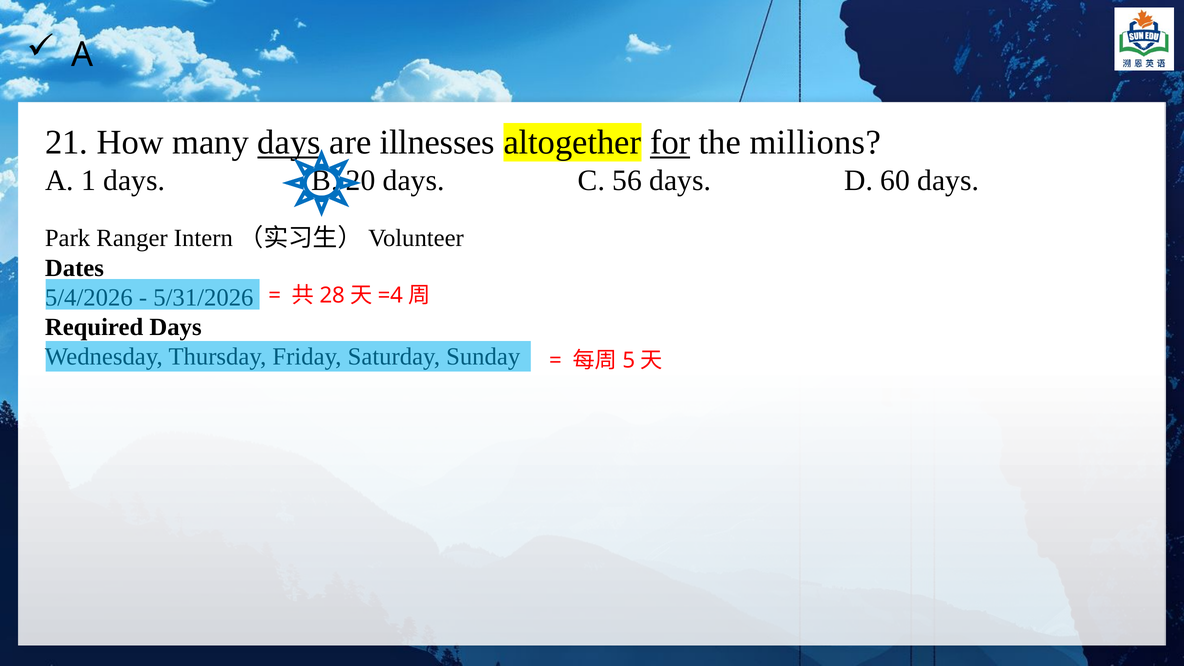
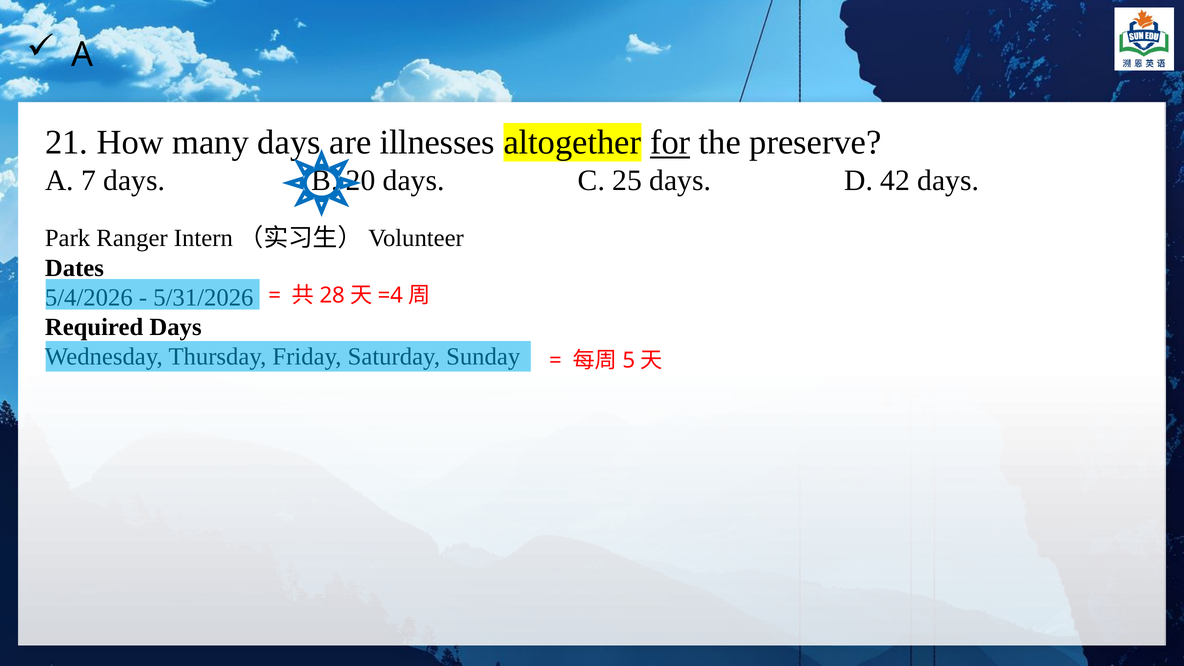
days underline: present -> none (289, 142)
millions: millions -> preserve (815, 142)
1: 1 -> 7 (89, 181)
56: 56 -> 25 (627, 181)
60: 60 -> 42 (895, 181)
